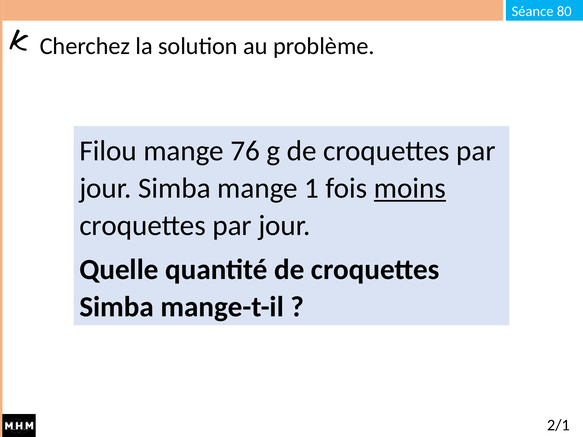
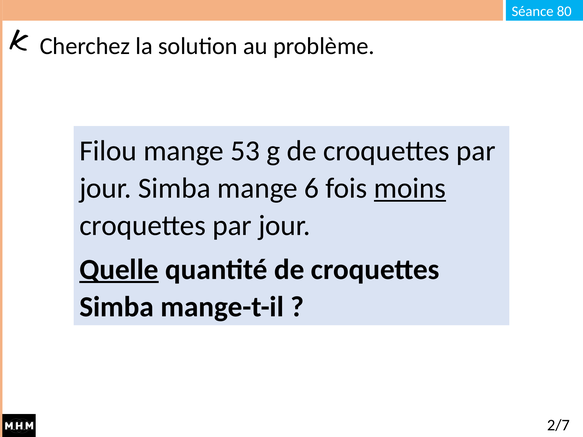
76: 76 -> 53 (245, 151)
1: 1 -> 6 (312, 188)
Quelle underline: none -> present (119, 270)
2/1: 2/1 -> 2/7 (558, 425)
